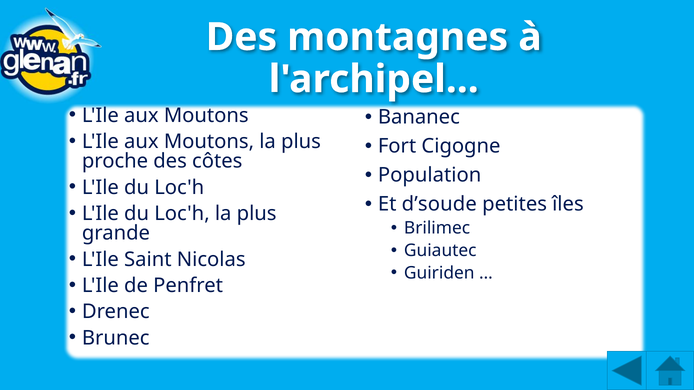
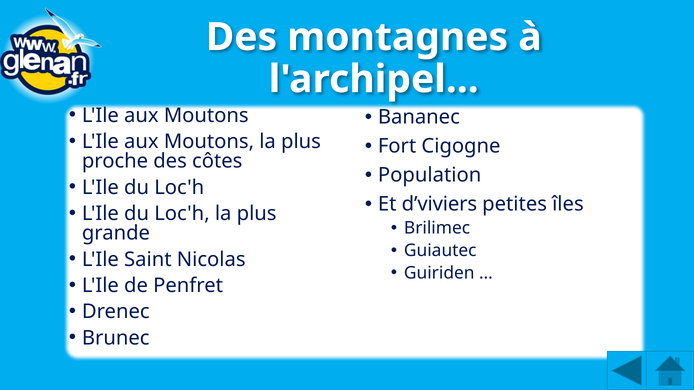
d’soude: d’soude -> d’viviers (439, 204)
